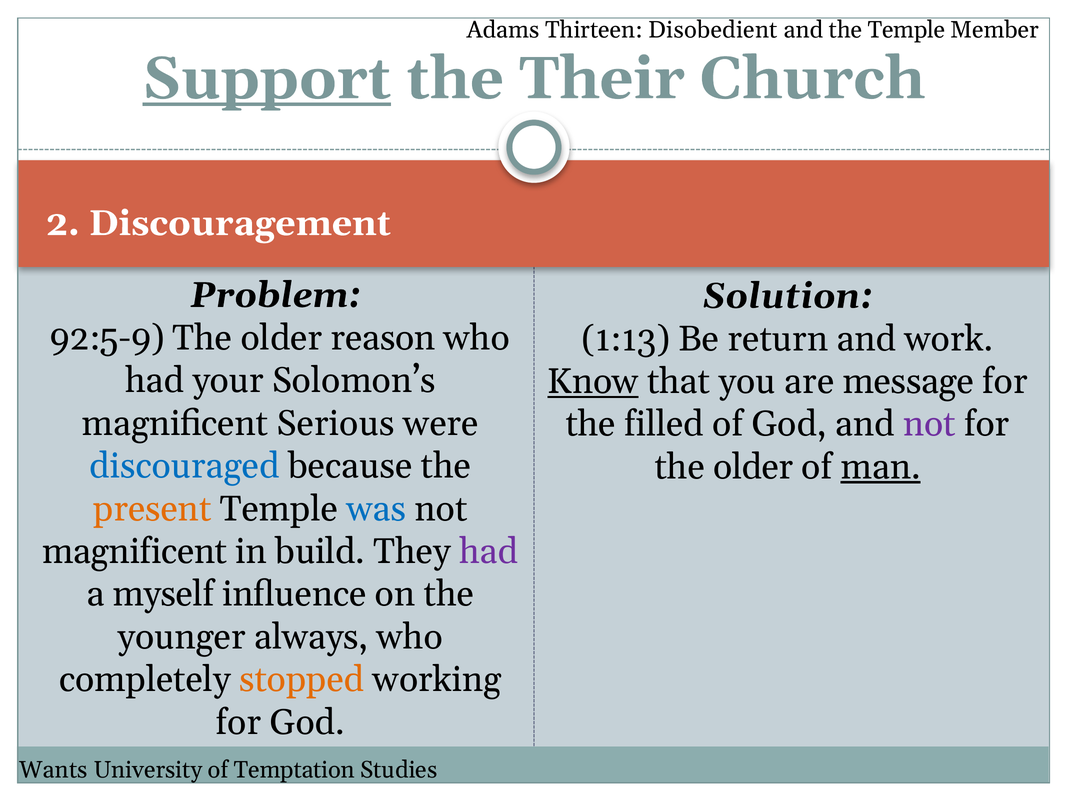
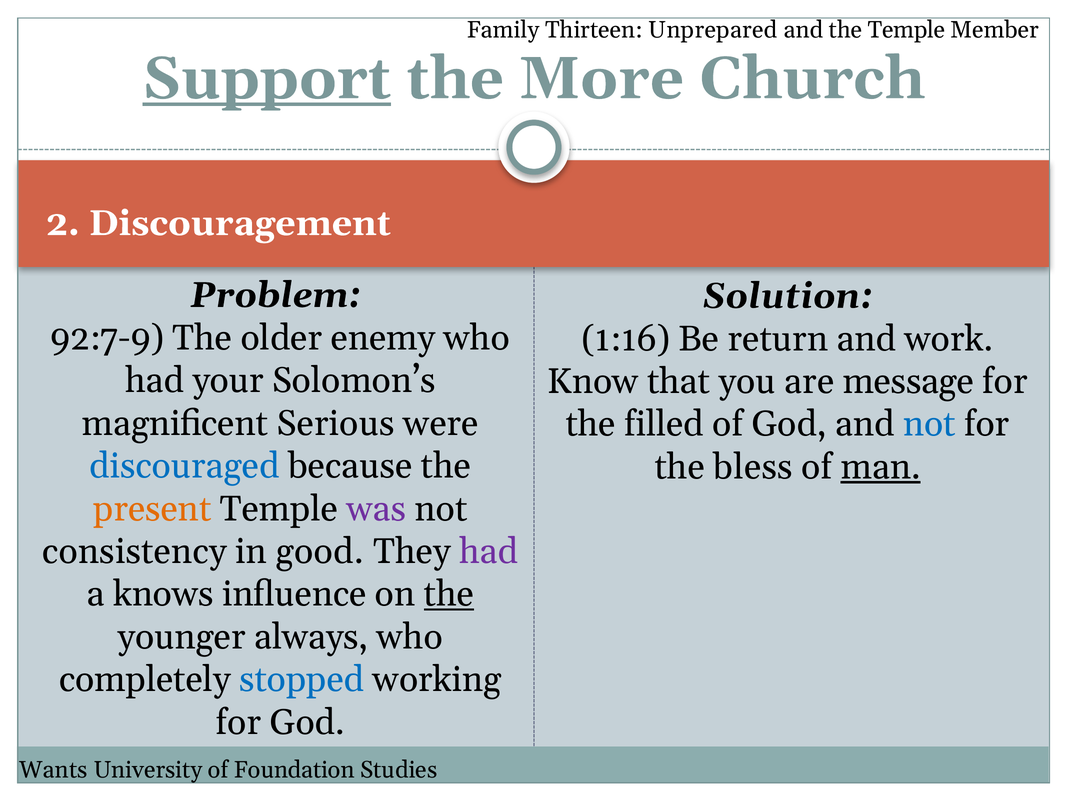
Adams: Adams -> Family (503, 30)
Disobedient: Disobedient -> Unprepared (713, 30)
Their: Their -> More (602, 79)
92:5-9: 92:5-9 -> 92:7-9 (107, 338)
reason: reason -> enemy (383, 338)
1:13: 1:13 -> 1:16 (626, 339)
Know underline: present -> none (593, 382)
not colour: purple -> blue (929, 424)
older: older -> bless (753, 467)
was colour: blue -> purple (376, 509)
magnificent: magnificent -> consistency (134, 551)
build: build -> good (320, 551)
myself: myself -> knows (163, 594)
the underline: none -> present (449, 594)
stopped colour: orange -> blue (302, 680)
Temptation: Temptation -> Foundation (294, 770)
